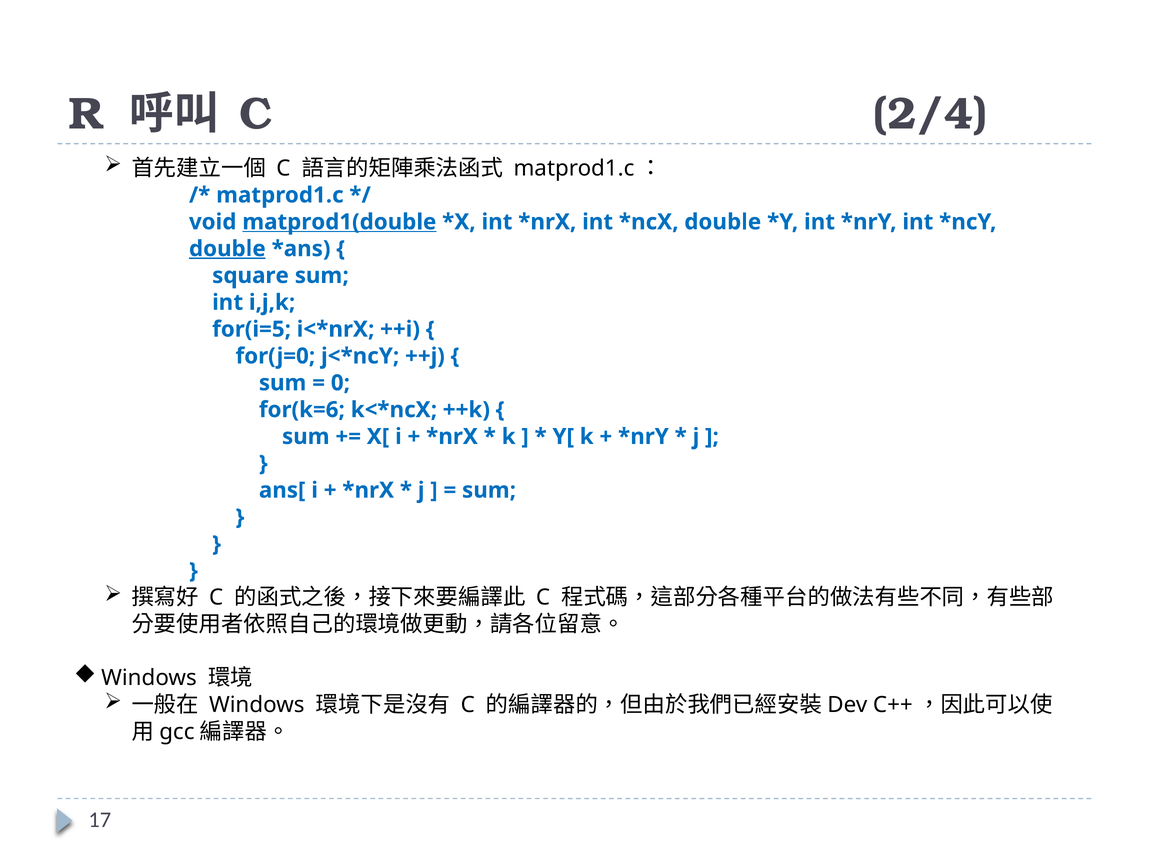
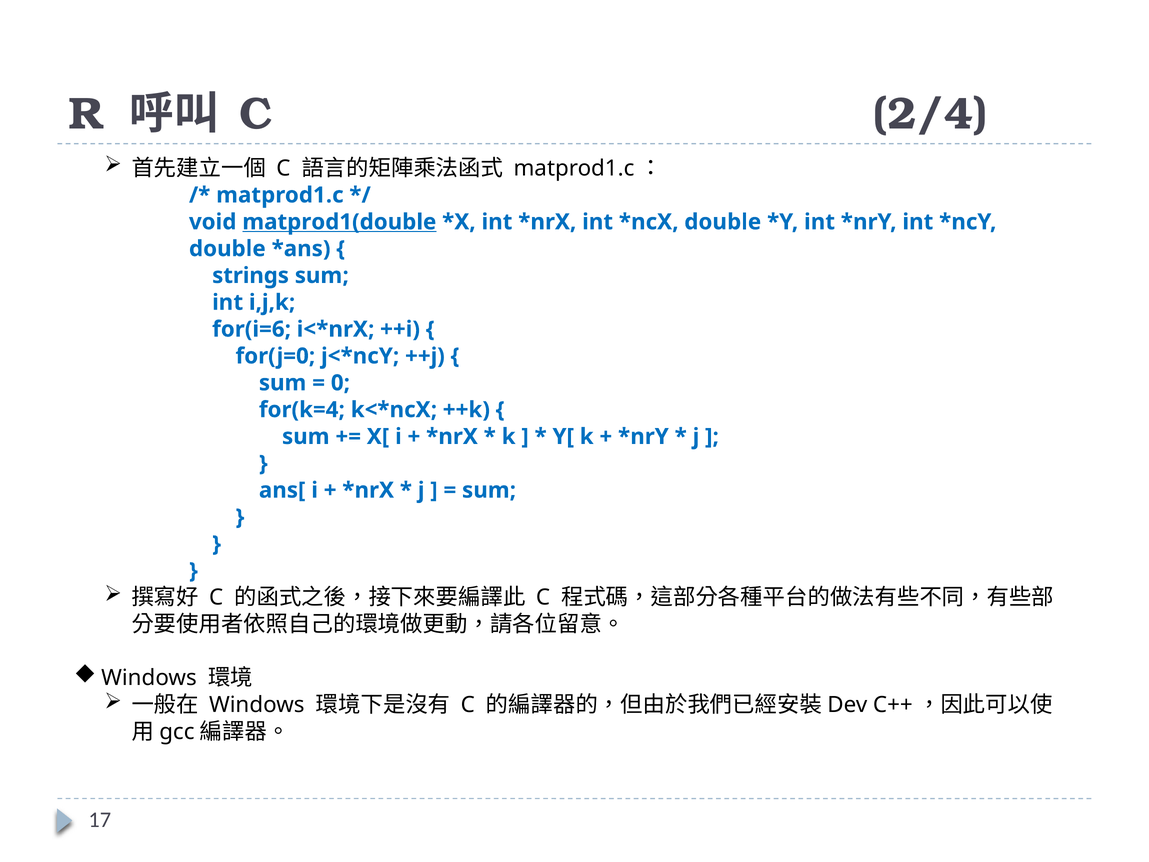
double underline: present -> none (227, 249)
square: square -> strings (251, 276)
for(i=5: for(i=5 -> for(i=6 (252, 329)
for(k=6: for(k=6 -> for(k=4 (302, 410)
